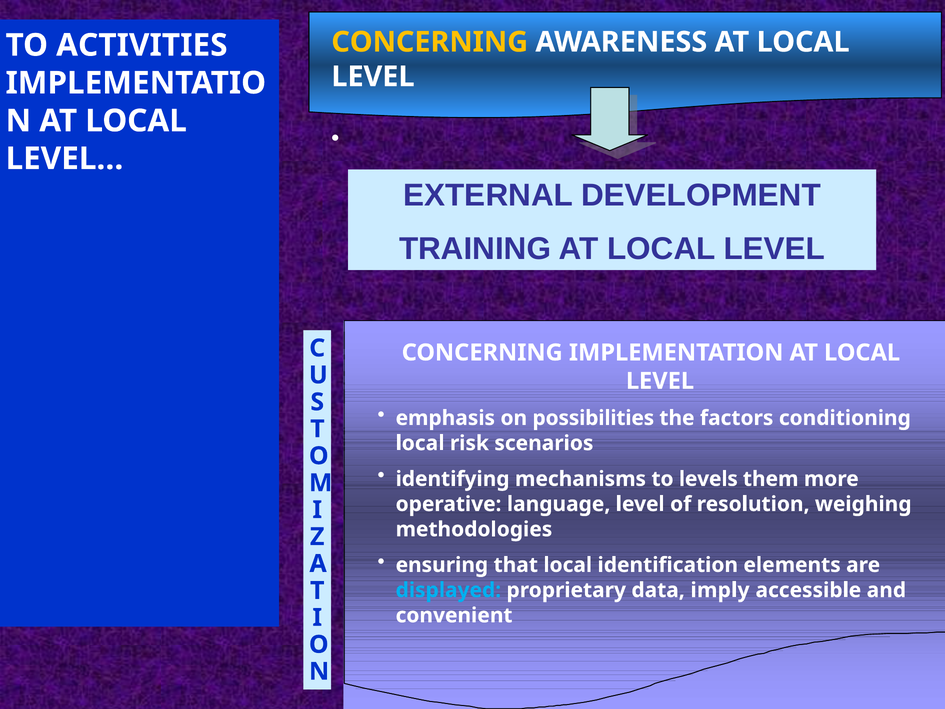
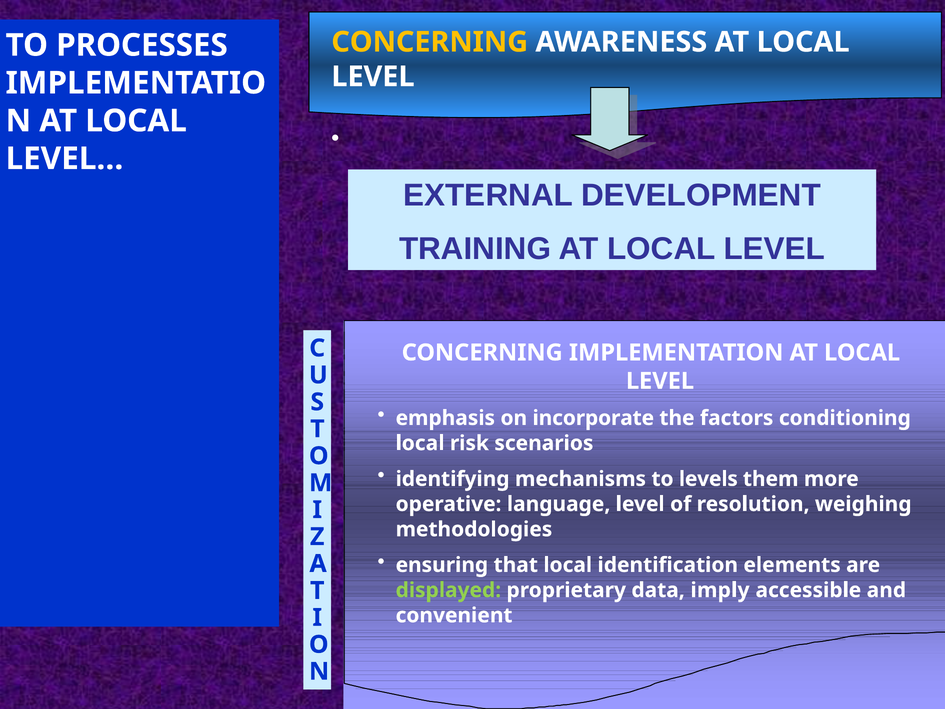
ACTIVITIES: ACTIVITIES -> PROCESSES (142, 45)
possibilities: possibilities -> incorporate (593, 418)
displayed colour: light blue -> light green (448, 590)
